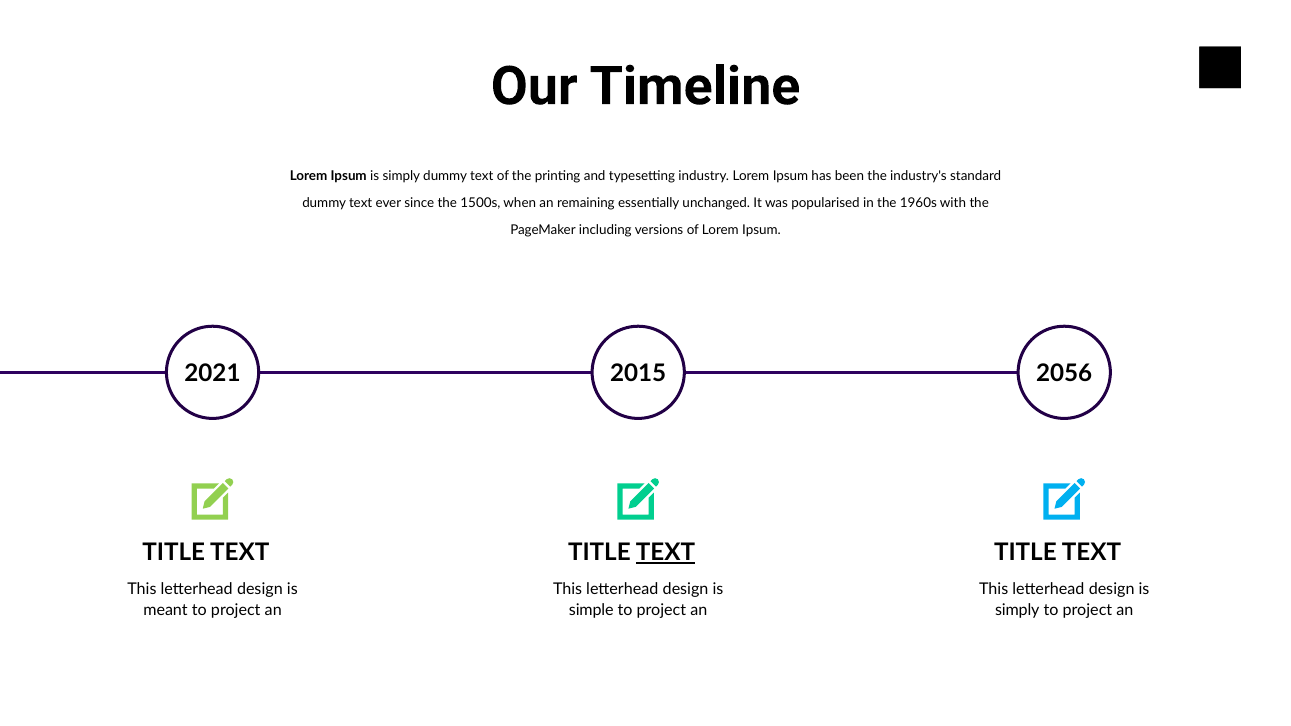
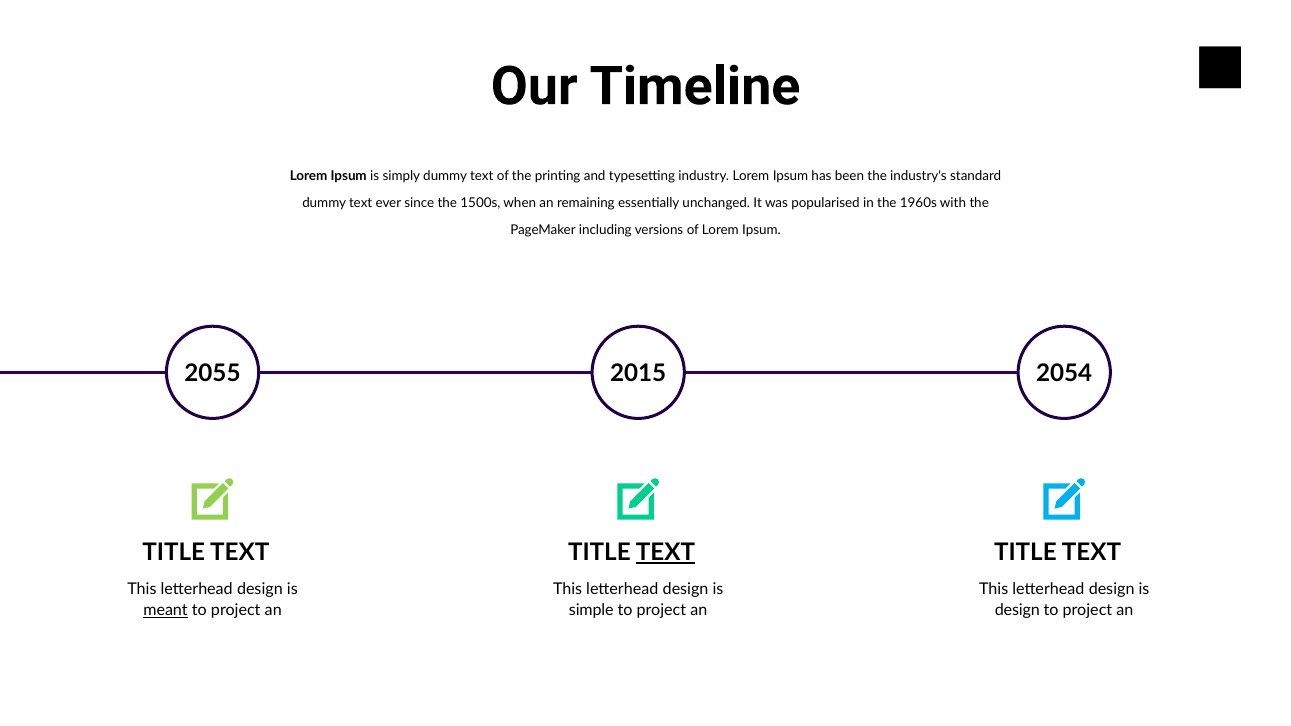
2021: 2021 -> 2055 (212, 374)
2056: 2056 -> 2054 (1064, 374)
meant underline: none -> present (166, 611)
simply: simply -> design (1017, 611)
